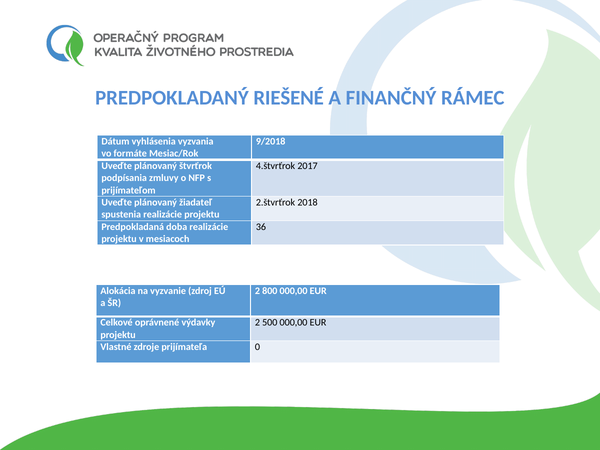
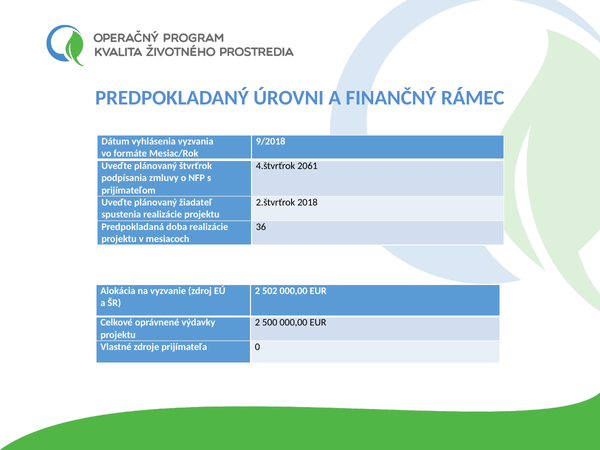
RIEŠENÉ: RIEŠENÉ -> ÚROVNI (289, 98)
2017: 2017 -> 2061 (308, 166)
800: 800 -> 502 (270, 291)
